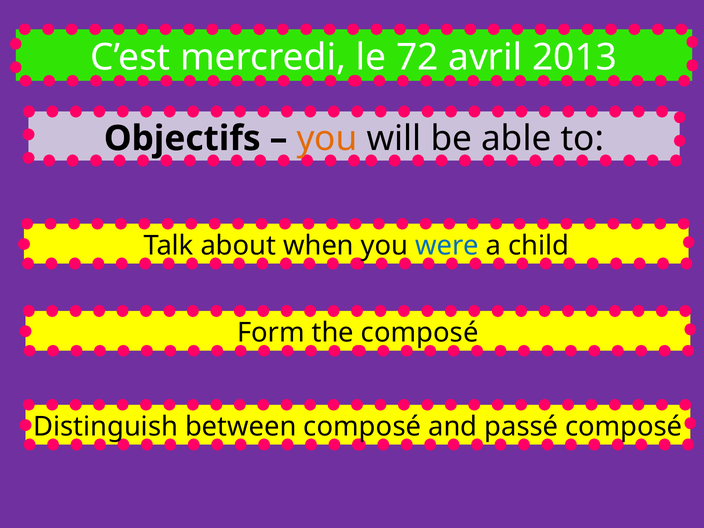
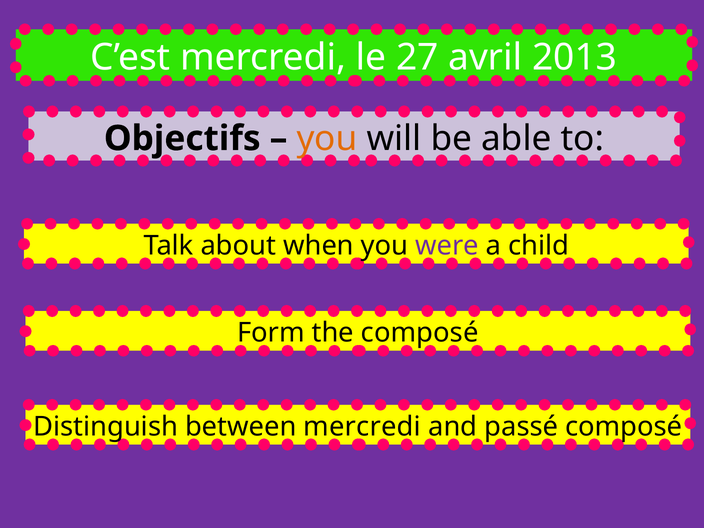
72: 72 -> 27 (417, 58)
were colour: blue -> purple (447, 246)
between composé: composé -> mercredi (362, 427)
